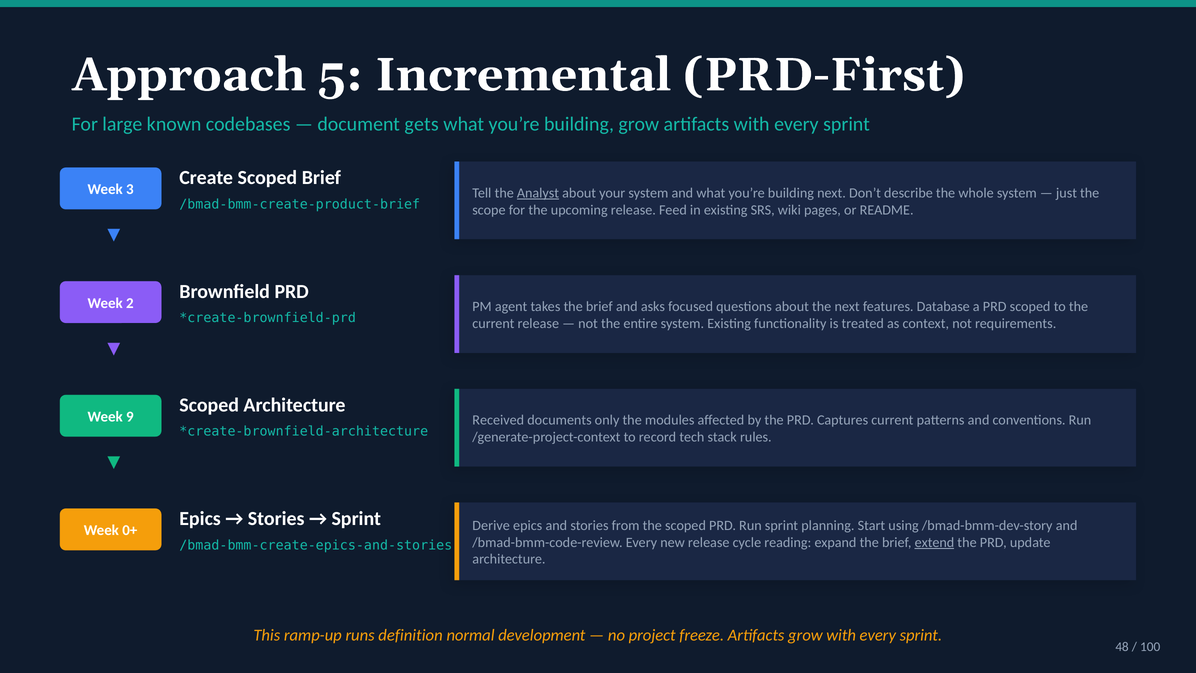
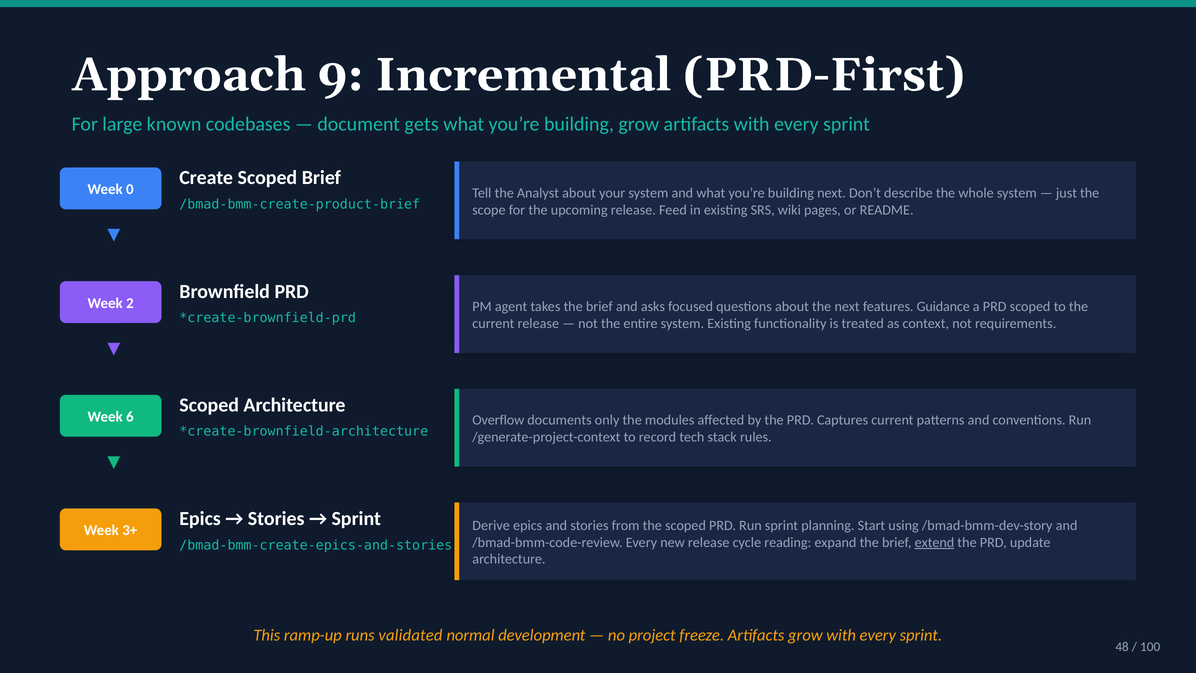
5: 5 -> 9 (341, 75)
3: 3 -> 0 (130, 189)
Analyst underline: present -> none (538, 193)
Database: Database -> Guidance (943, 306)
9: 9 -> 6 (130, 417)
Received: Received -> Overflow (498, 420)
0+: 0+ -> 3+ (130, 530)
definition: definition -> validated (410, 635)
